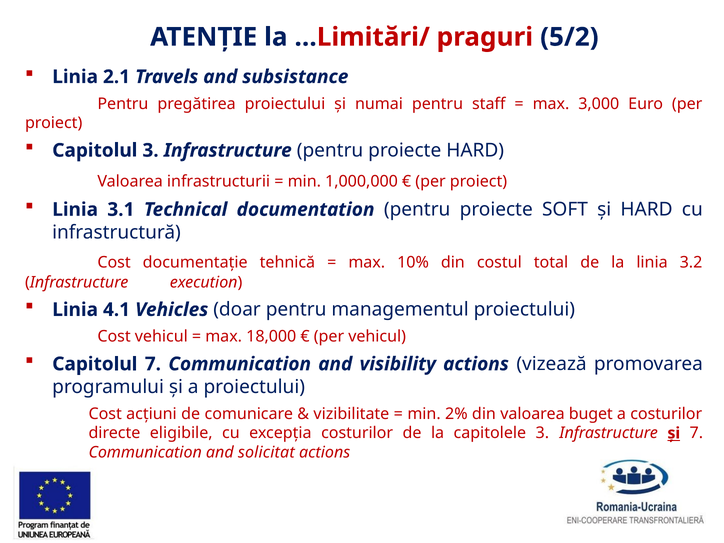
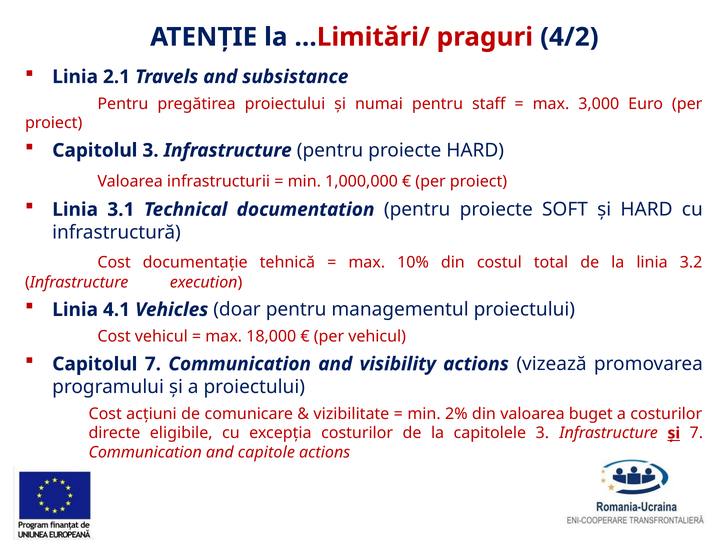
5/2: 5/2 -> 4/2 (569, 37)
solicitat: solicitat -> capitole (266, 452)
